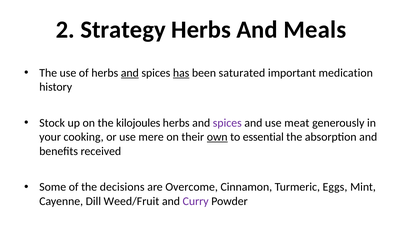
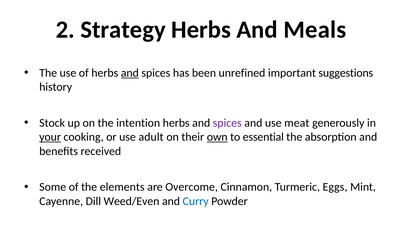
has underline: present -> none (181, 73)
saturated: saturated -> unrefined (242, 73)
medication: medication -> suggestions (346, 73)
kilojoules: kilojoules -> intention (138, 123)
your underline: none -> present (50, 137)
mere: mere -> adult (151, 137)
decisions: decisions -> elements (122, 187)
Weed/Fruit: Weed/Fruit -> Weed/Even (132, 201)
Curry colour: purple -> blue (196, 201)
